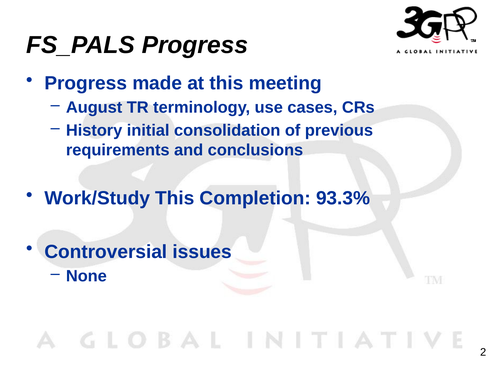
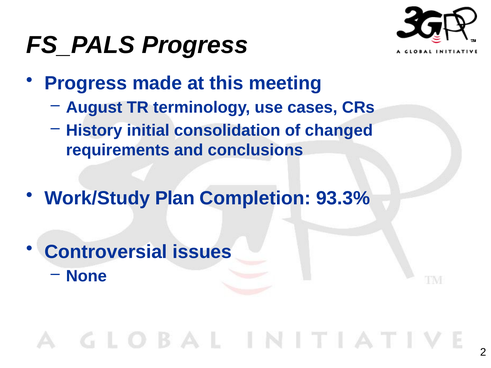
previous: previous -> changed (339, 131)
Work/Study This: This -> Plan (175, 198)
